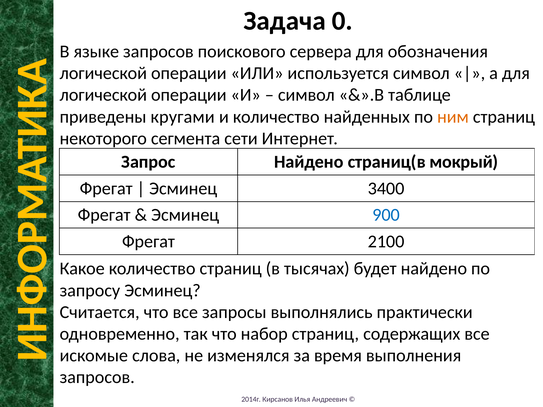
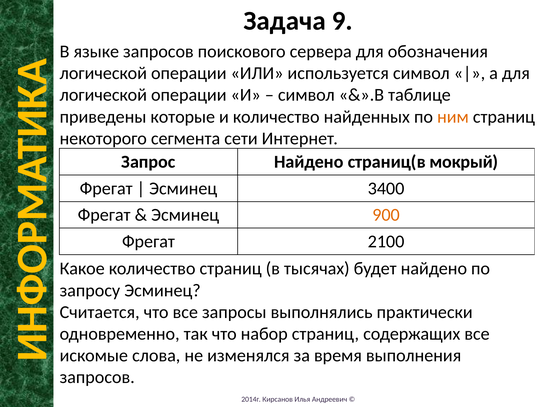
0: 0 -> 9 (342, 21)
кругами: кругами -> которые (183, 117)
900 colour: blue -> orange (386, 215)
